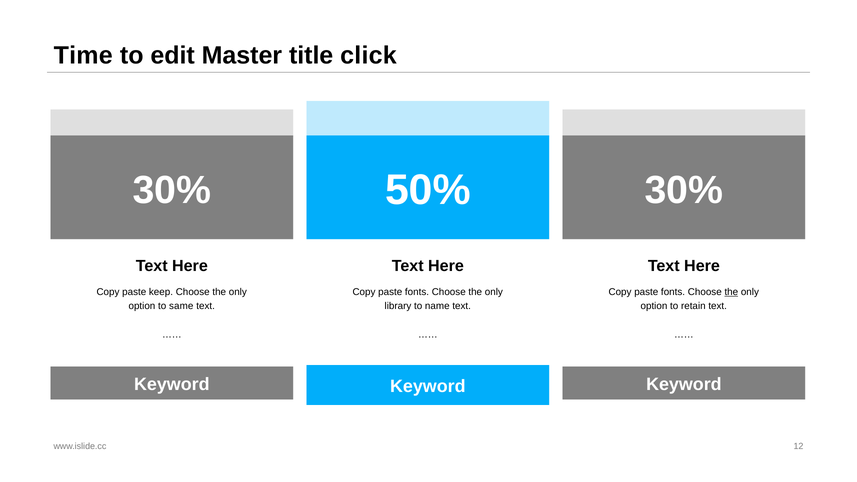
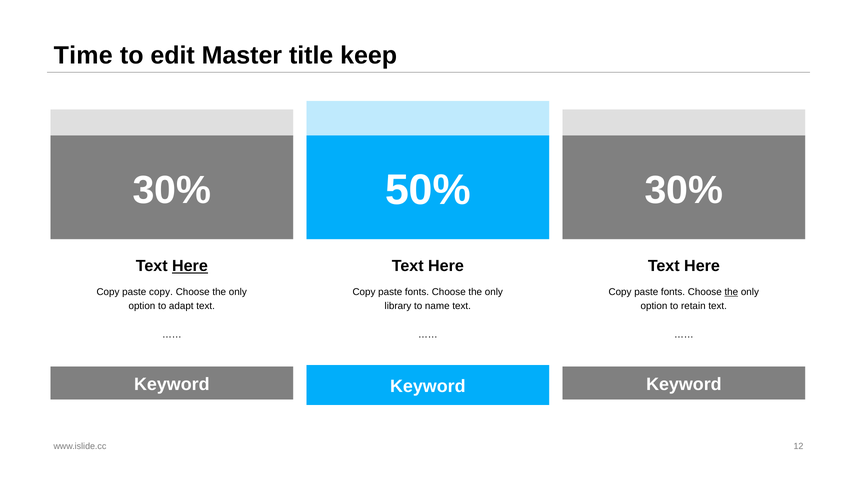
click: click -> keep (369, 55)
Here underline: none -> present (190, 266)
paste keep: keep -> copy (161, 292)
same: same -> adapt (181, 306)
